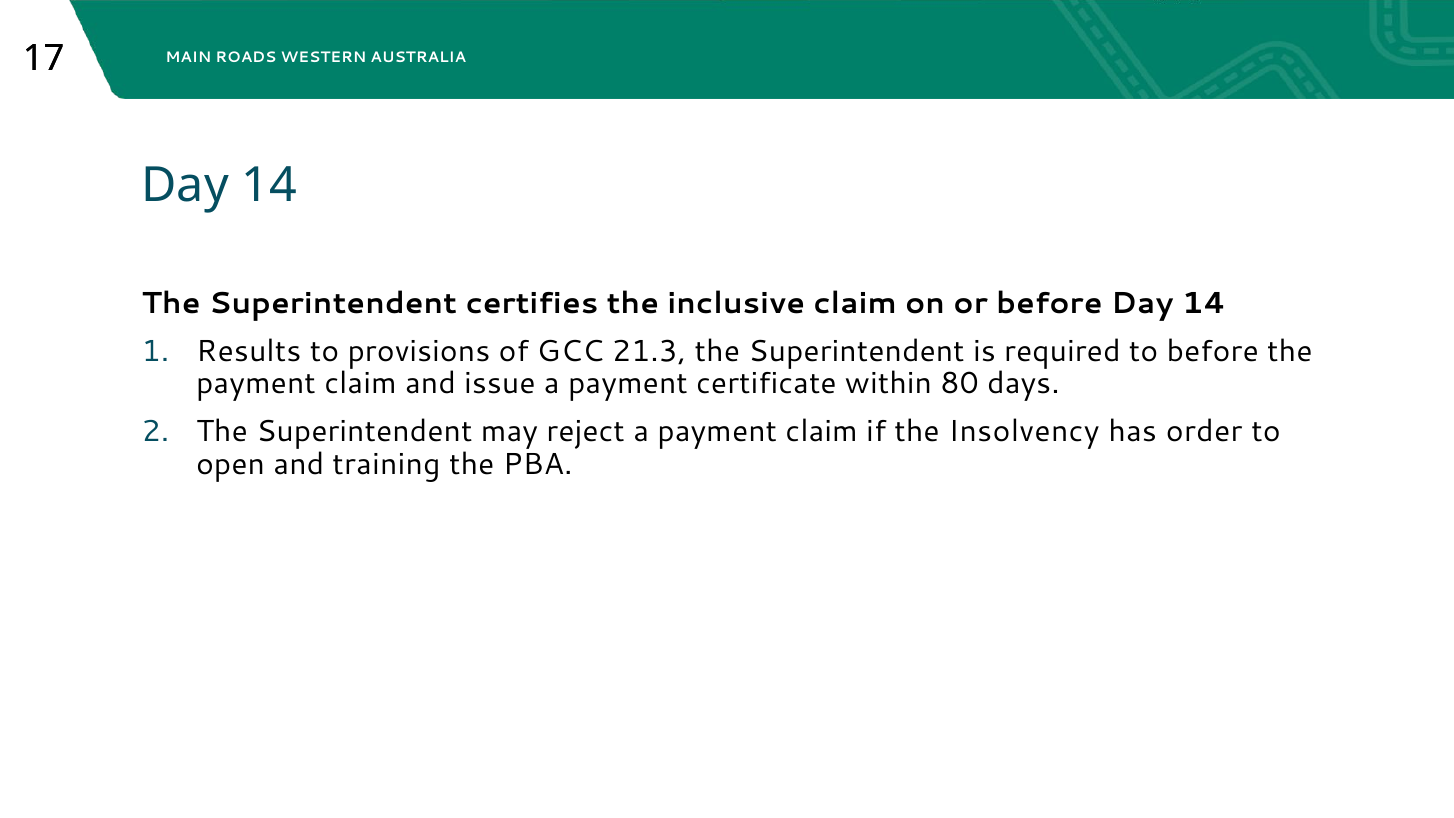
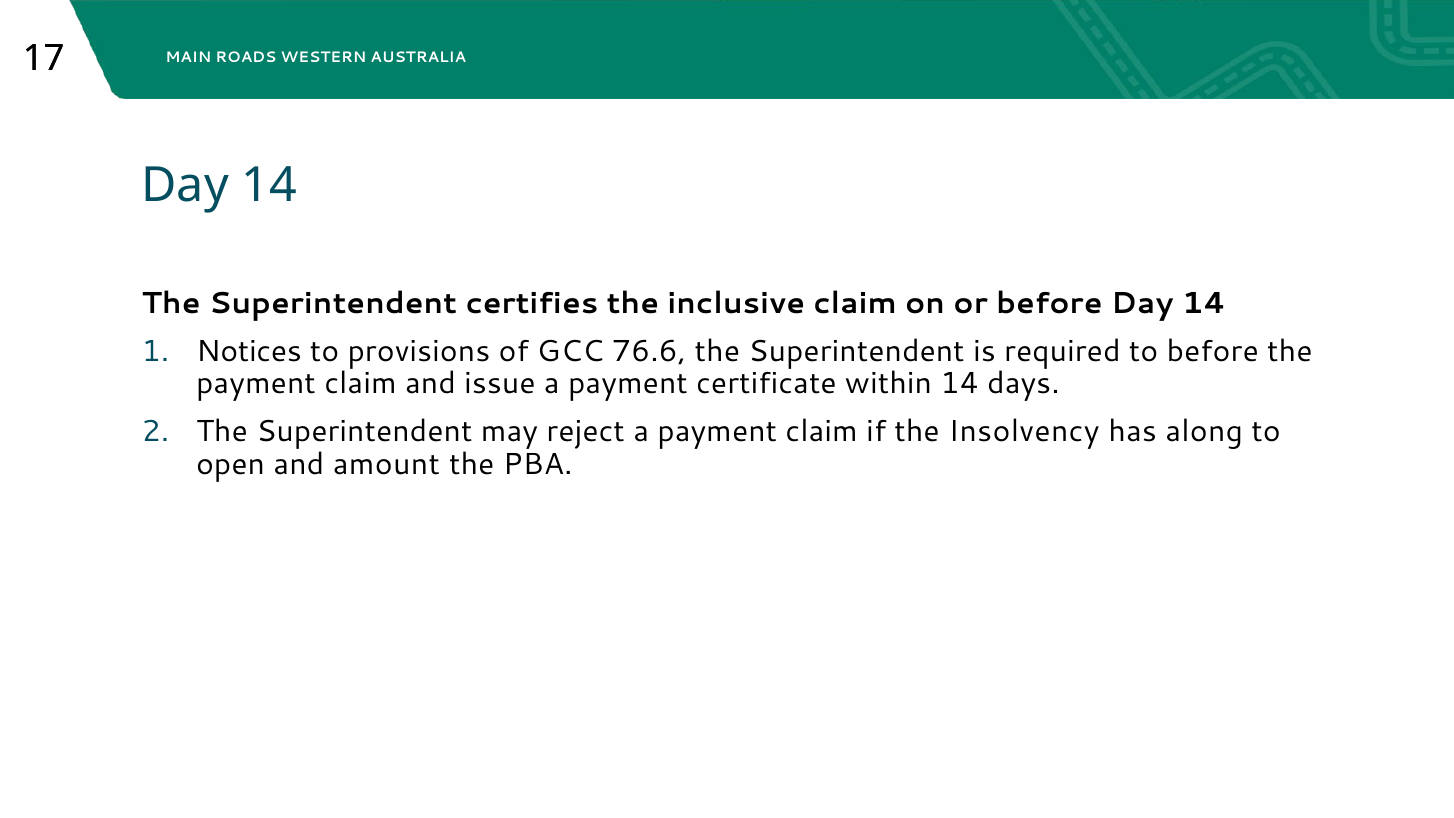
Results: Results -> Notices (249, 351)
21.3: 21.3 -> 76.6 (649, 351)
within 80: 80 -> 14 (960, 384)
order: order -> along (1204, 432)
training: training -> amount (386, 464)
